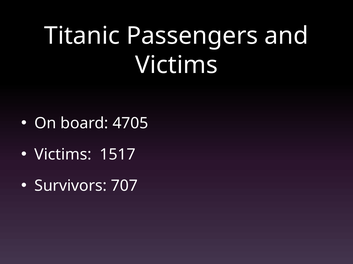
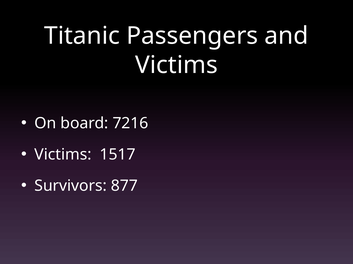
4705: 4705 -> 7216 (130, 124)
707: 707 -> 877 (124, 186)
